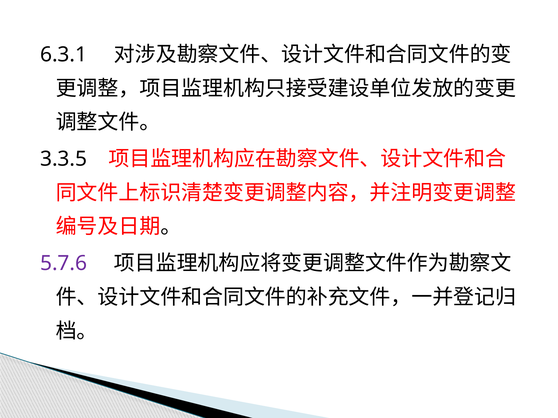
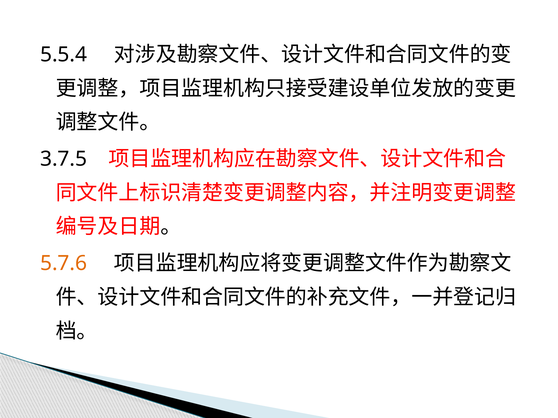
6.3.1: 6.3.1 -> 5.5.4 (64, 55)
3.3.5: 3.3.5 -> 3.7.5 (64, 159)
5.7.6 colour: purple -> orange (64, 264)
